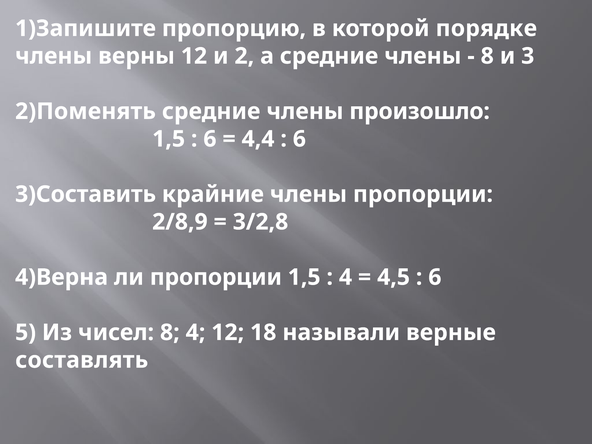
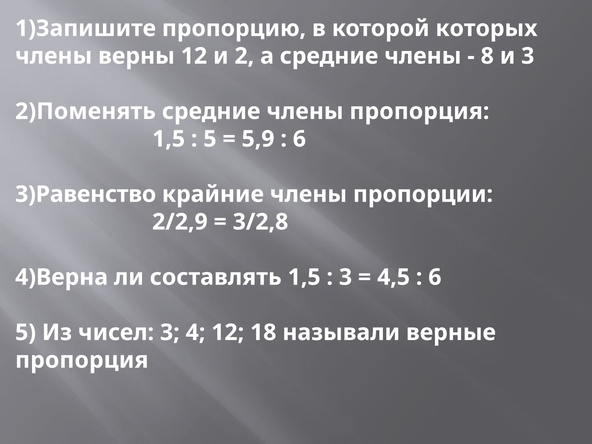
порядке: порядке -> которых (486, 28)
члены произошло: произошло -> пропорция (419, 111)
6: 6 -> 5 (210, 139)
4,4: 4,4 -> 5,9 (258, 139)
3)Составить: 3)Составить -> 3)Равенство (86, 194)
2/8,9: 2/8,9 -> 2/2,9 (180, 222)
ли пропорции: пропорции -> составлять (216, 277)
4: 4 -> 3 (345, 277)
чисел 8: 8 -> 3 (170, 332)
составлять: составлять -> пропорция (82, 360)
